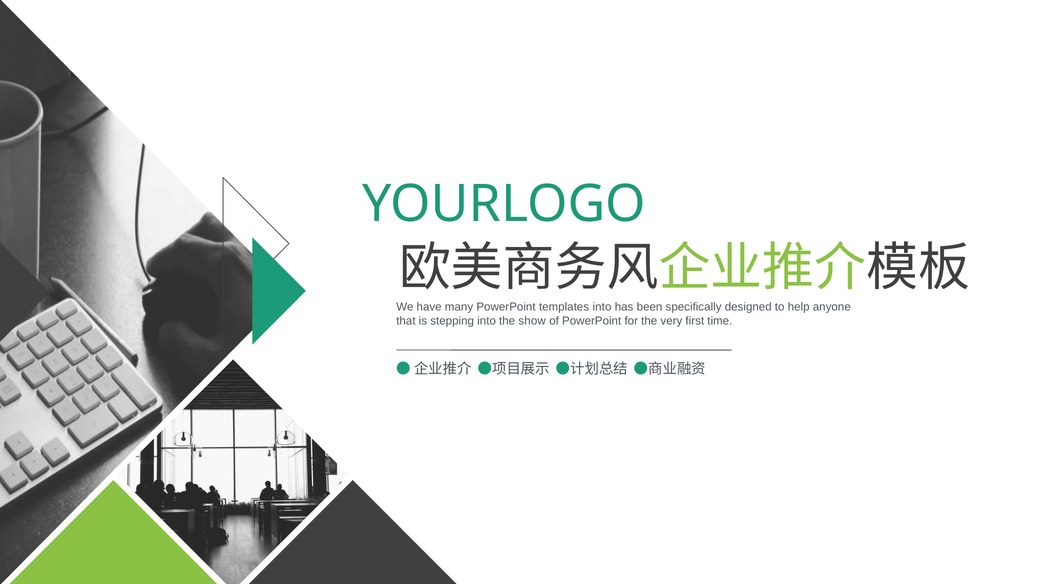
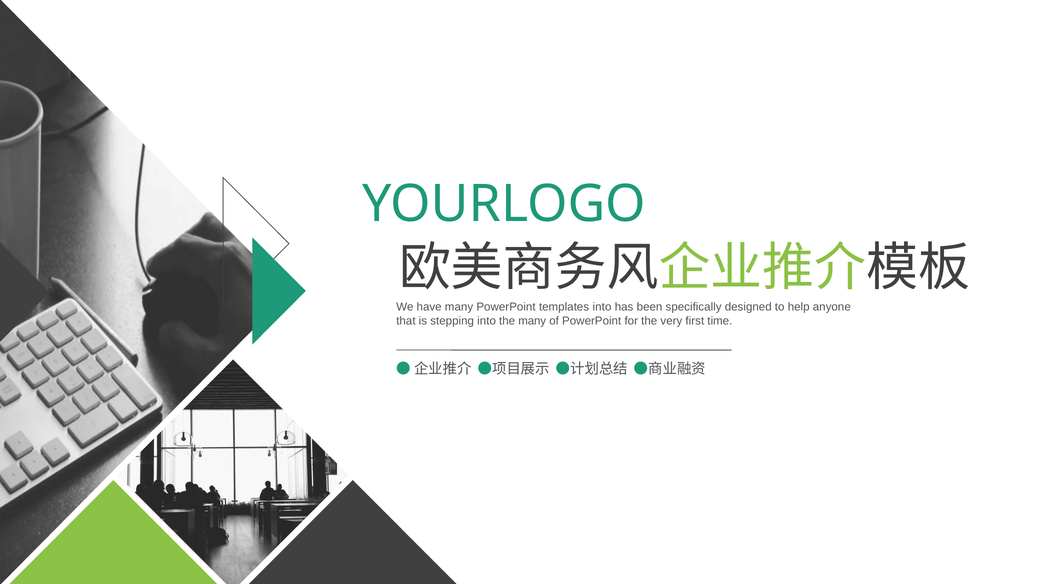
the show: show -> many (532, 321)
